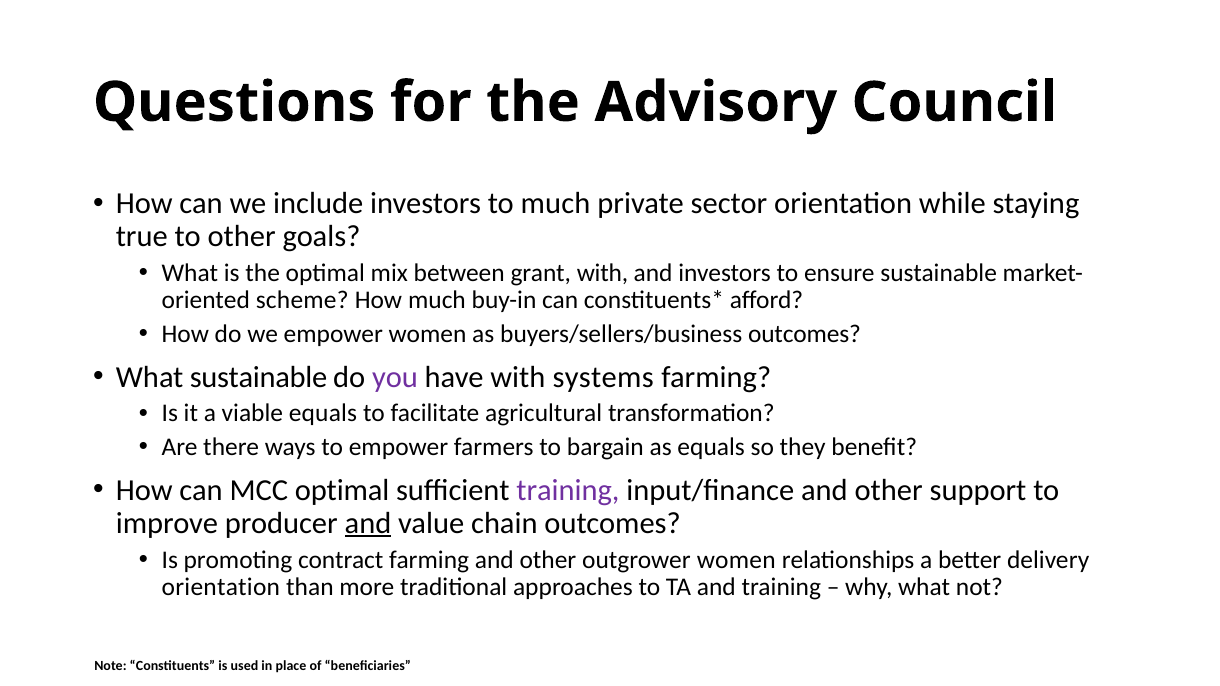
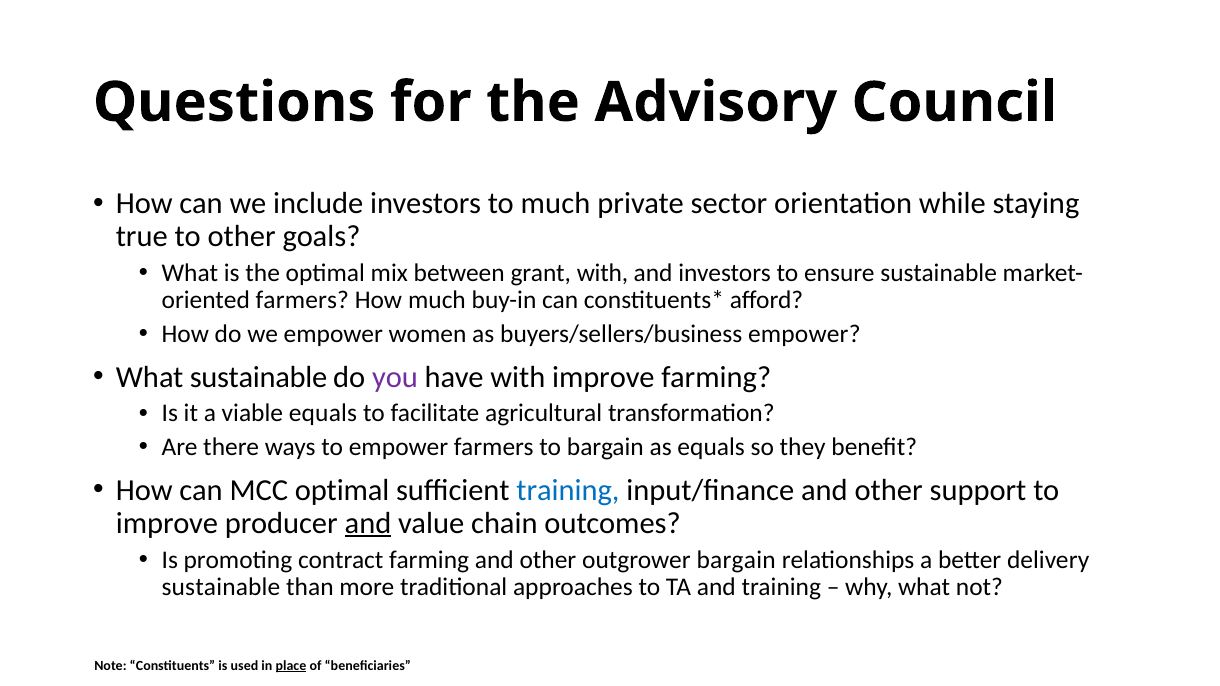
scheme: scheme -> farmers (302, 300)
buyers/sellers/business outcomes: outcomes -> empower (804, 334)
with systems: systems -> improve (603, 377)
training colour: purple -> blue (568, 490)
outgrower women: women -> bargain (736, 560)
orientation: orientation -> sustainable (221, 587)
place underline: none -> present (291, 666)
